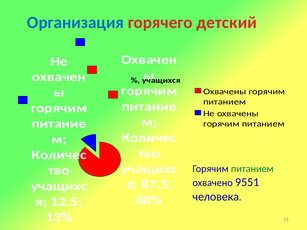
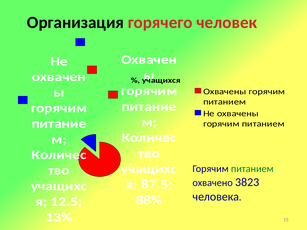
Организация colour: blue -> black (75, 23)
детский: детский -> человек (227, 23)
9551: 9551 -> 3823 (247, 182)
